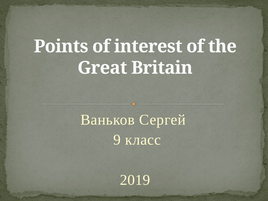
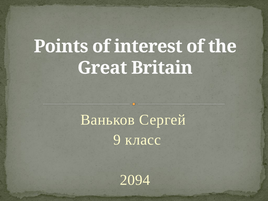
2019: 2019 -> 2094 (135, 180)
